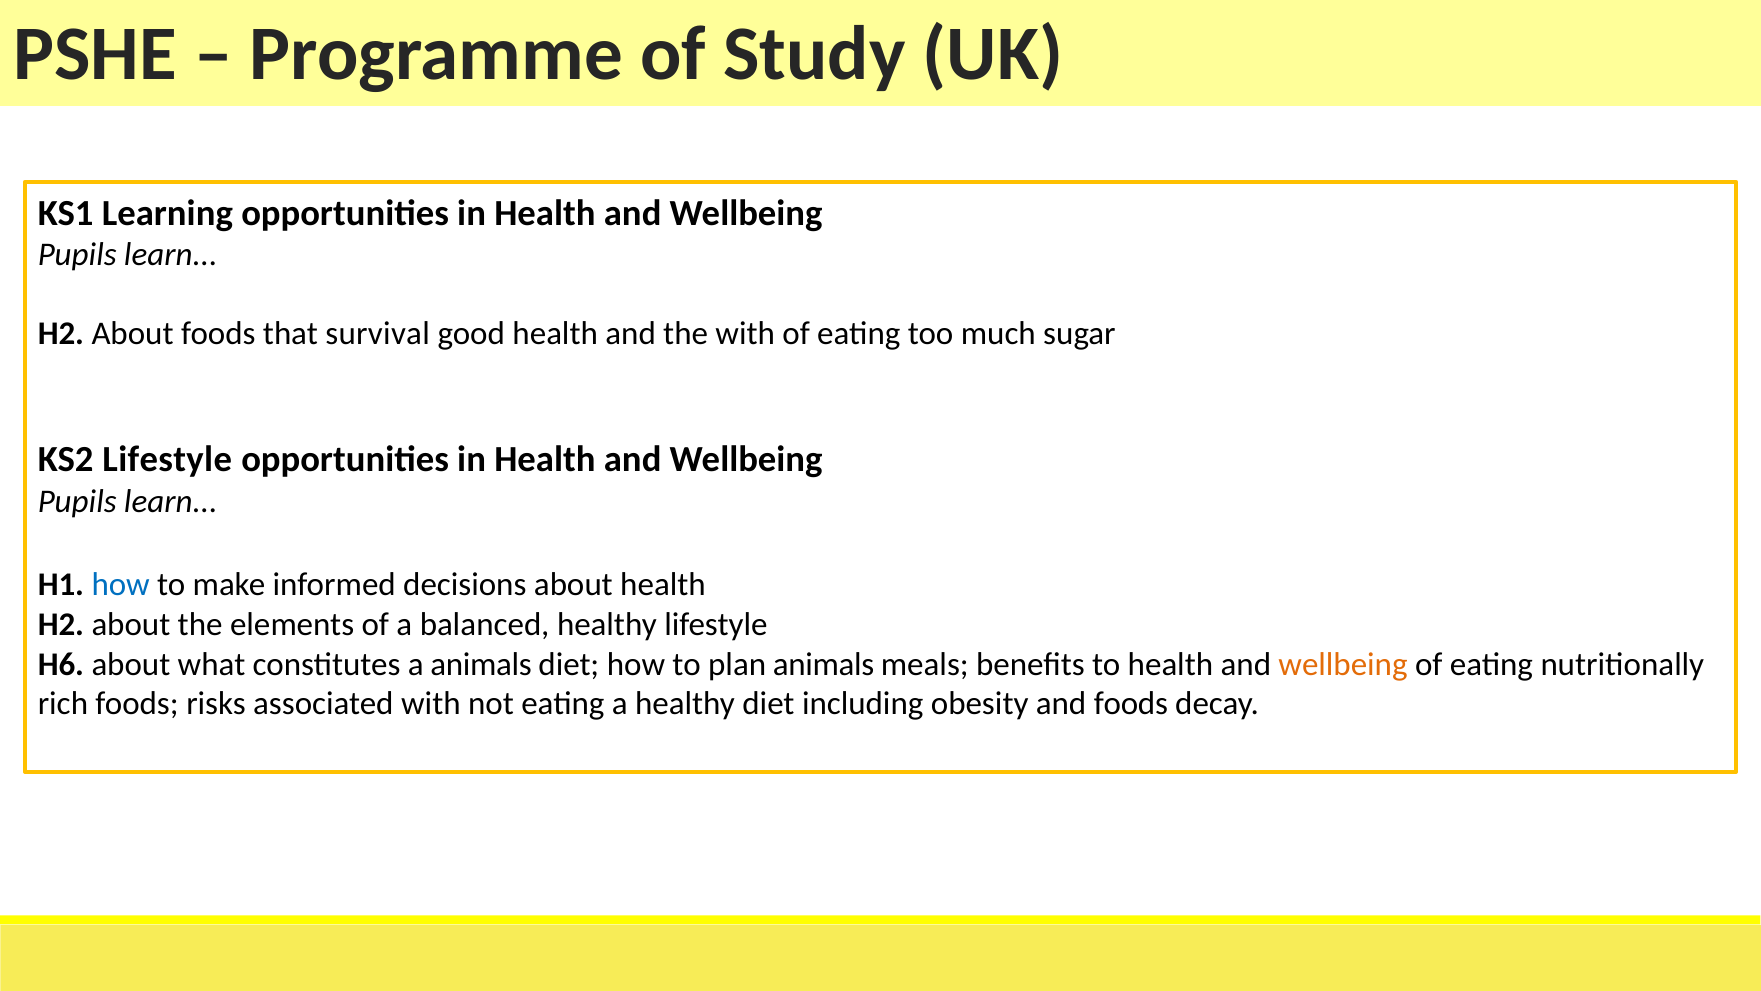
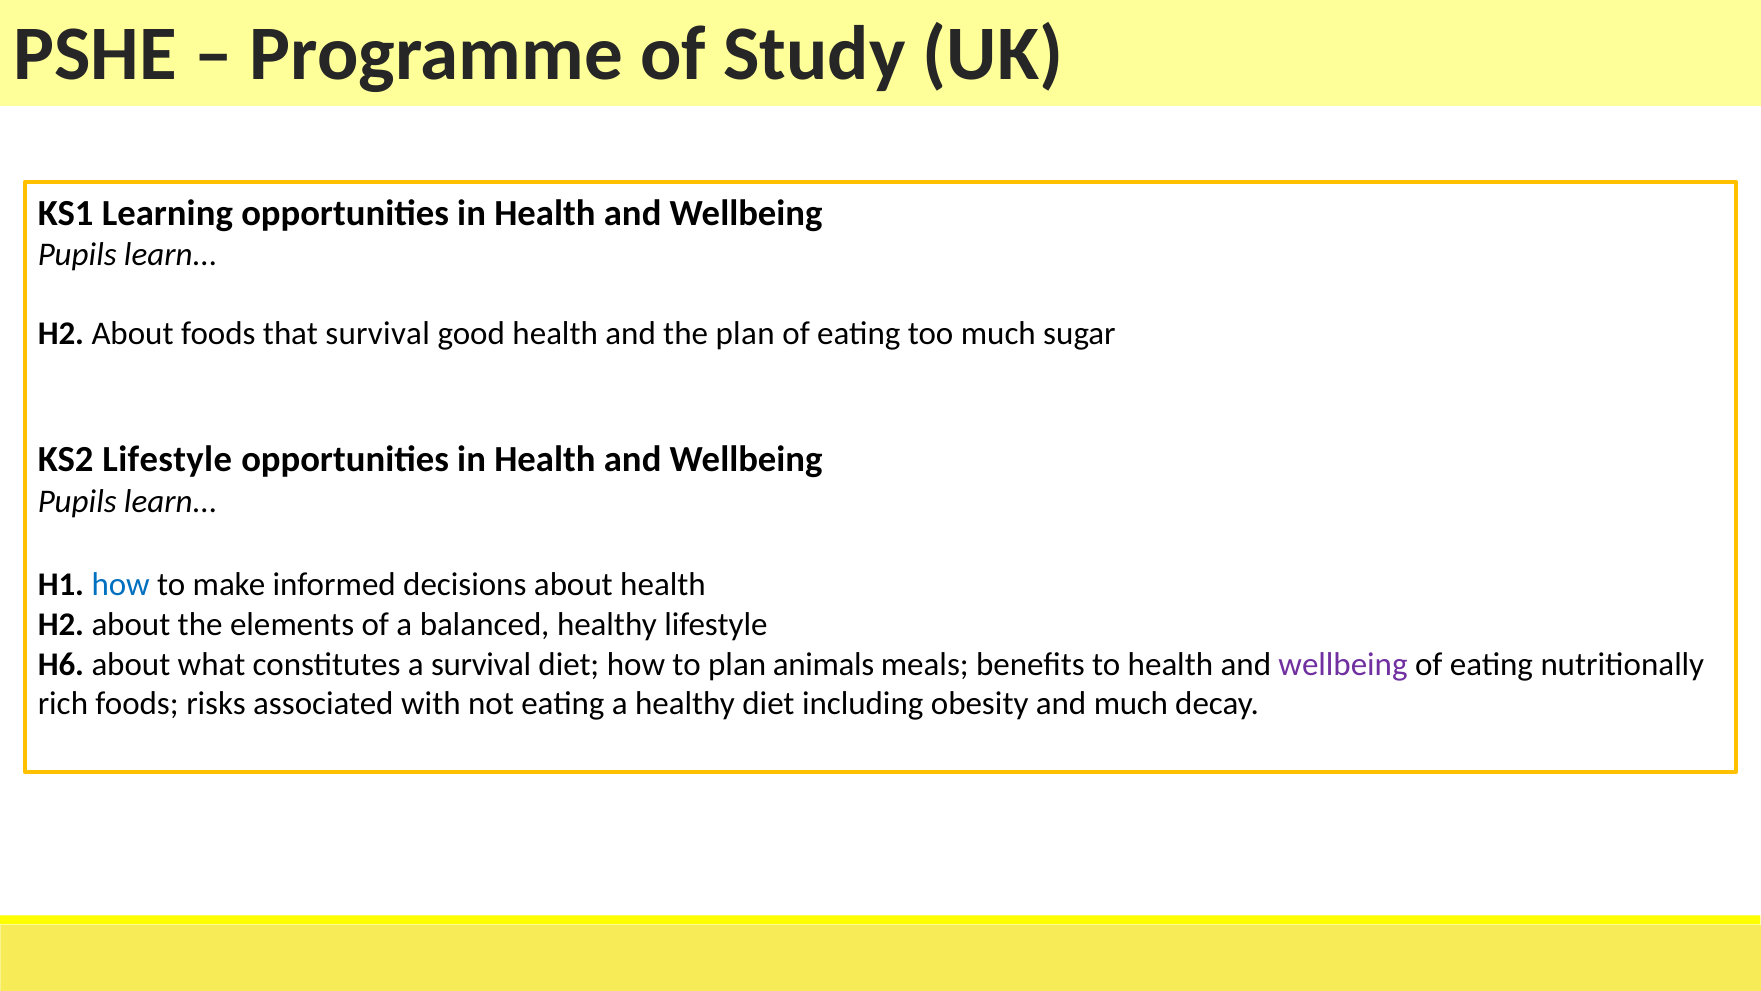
the with: with -> plan (745, 334)
a animals: animals -> survival (481, 664)
wellbeing colour: orange -> purple (1343, 664)
and foods: foods -> much (1131, 703)
